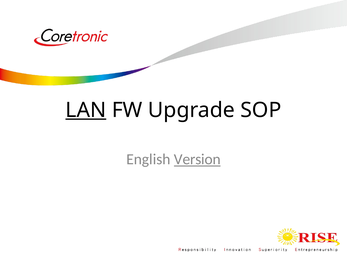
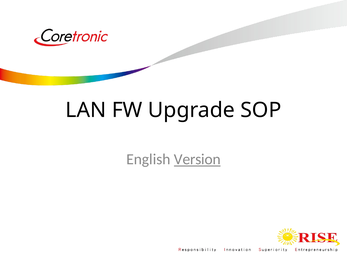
LAN underline: present -> none (86, 110)
